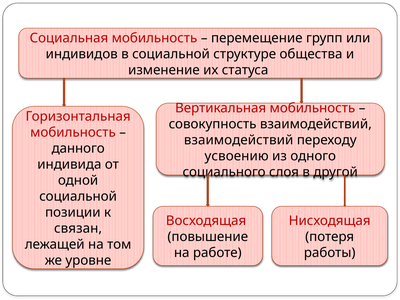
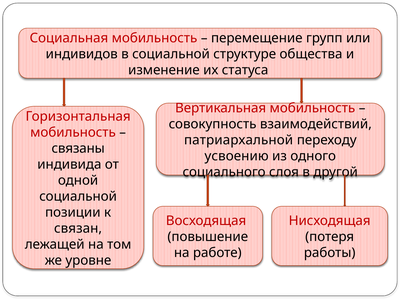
взаимодействий: взаимодействий -> патриархальной (239, 140)
данного: данного -> связаны (78, 148)
